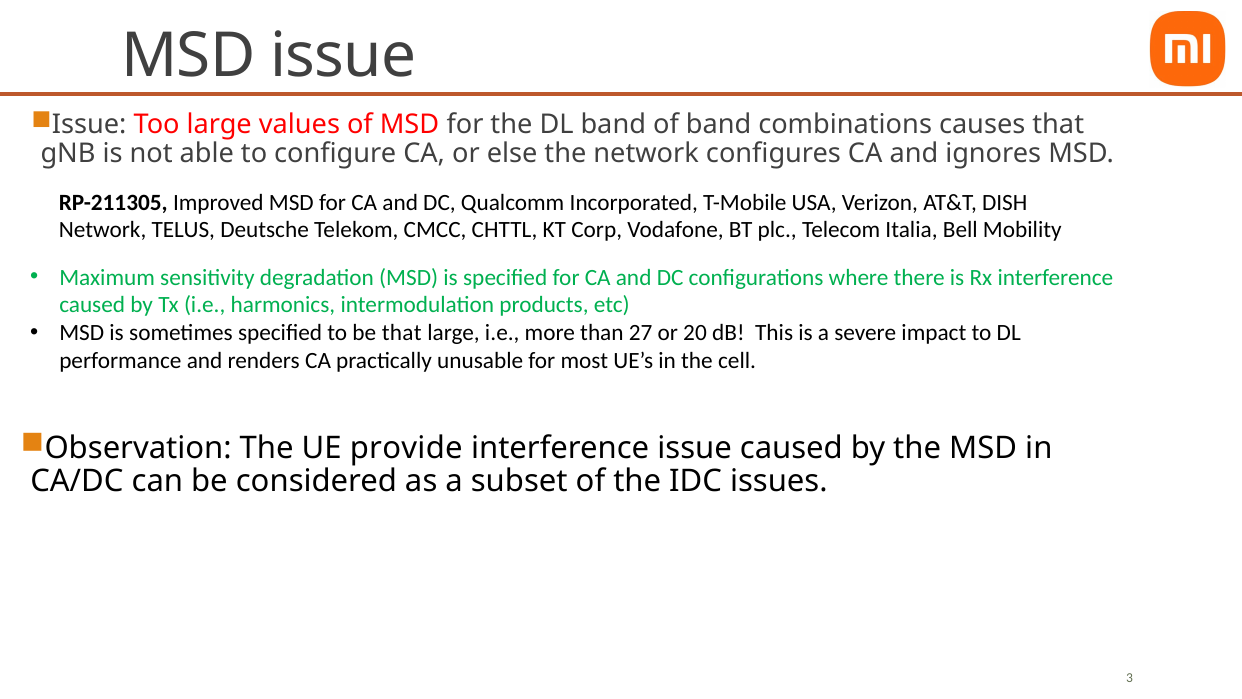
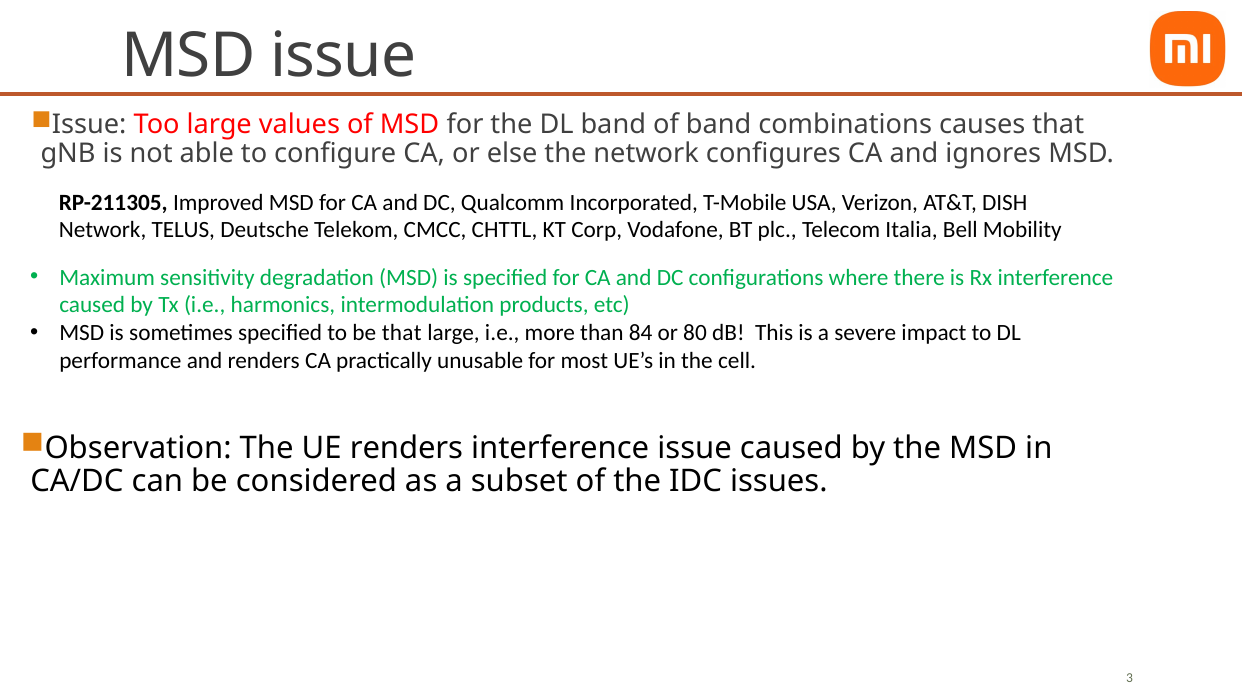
27: 27 -> 84 (641, 333)
20: 20 -> 80 (695, 333)
UE provide: provide -> renders (406, 448)
